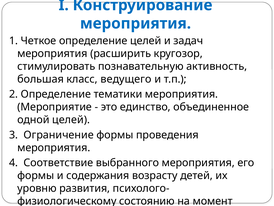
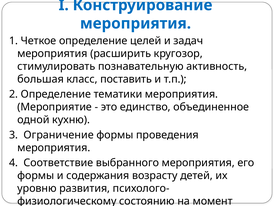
ведущего: ведущего -> поставить (126, 79)
одной целей: целей -> кухню (71, 120)
